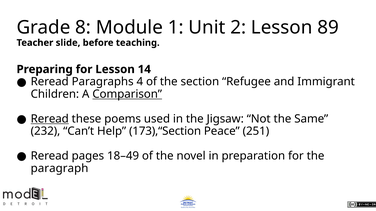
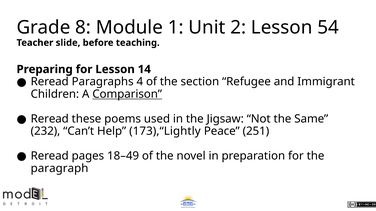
89: 89 -> 54 (328, 28)
Reread underline: present -> none (50, 119)
173),“Section: 173),“Section -> 173),“Lightly (165, 131)
